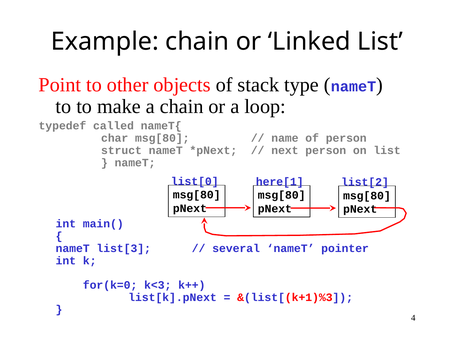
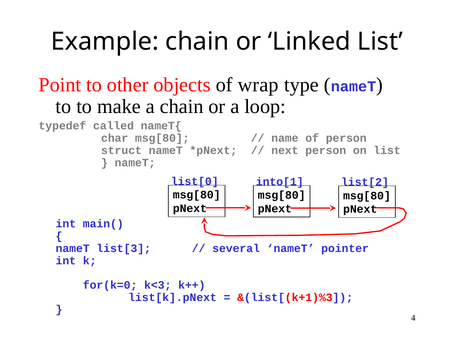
stack: stack -> wrap (258, 85)
here[1: here[1 -> into[1 (280, 182)
